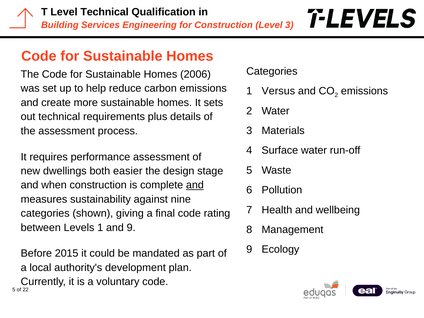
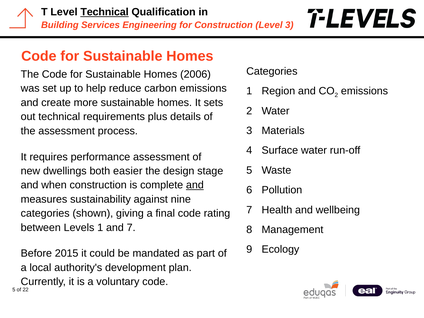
Technical underline: none -> present (105, 12)
Versus: Versus -> Region (278, 91)
and 9: 9 -> 7 (131, 228)
